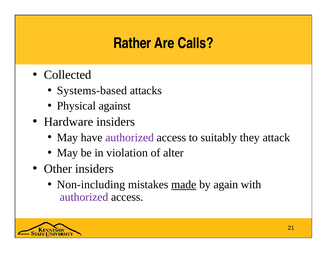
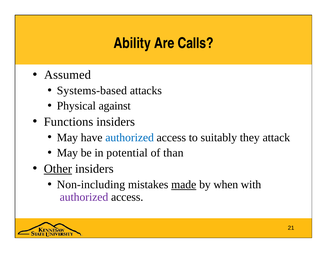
Rather: Rather -> Ability (132, 43)
Collected: Collected -> Assumed (67, 75)
Hardware: Hardware -> Functions (69, 122)
authorized colour: purple -> blue (130, 137)
violation: violation -> potential (127, 153)
alter: alter -> than (173, 153)
Other underline: none -> present (58, 169)
again: again -> when (226, 184)
